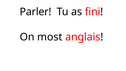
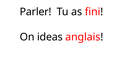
most: most -> ideas (50, 37)
